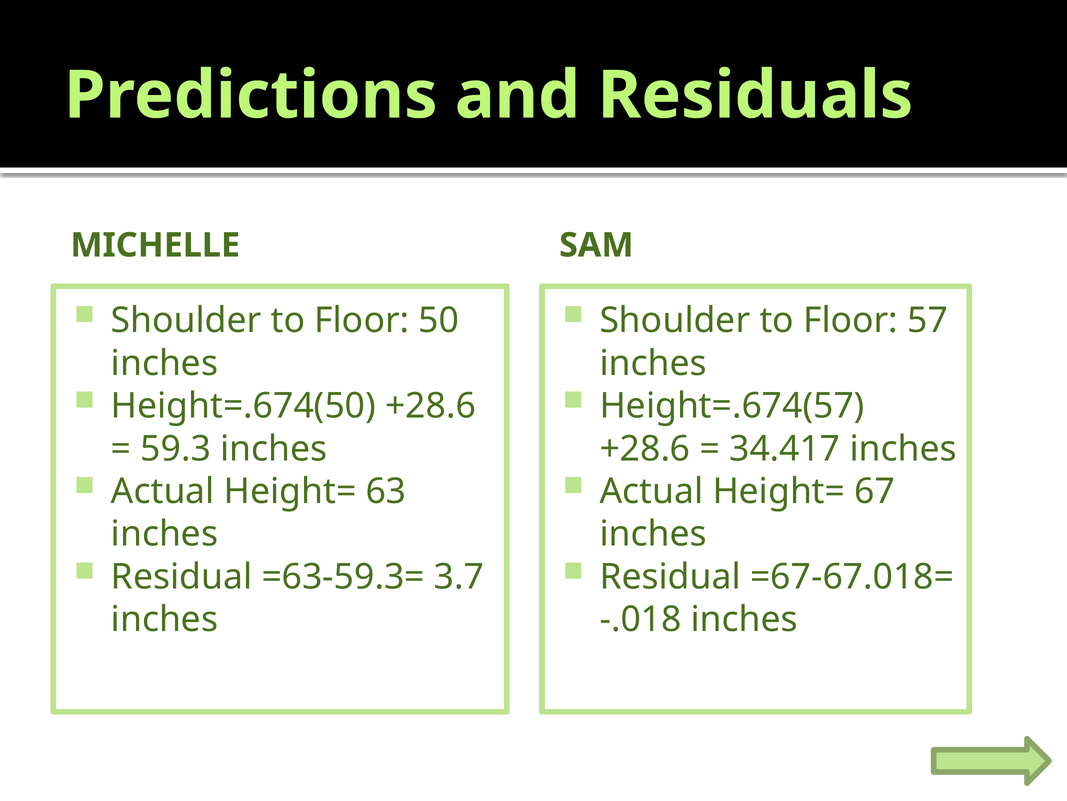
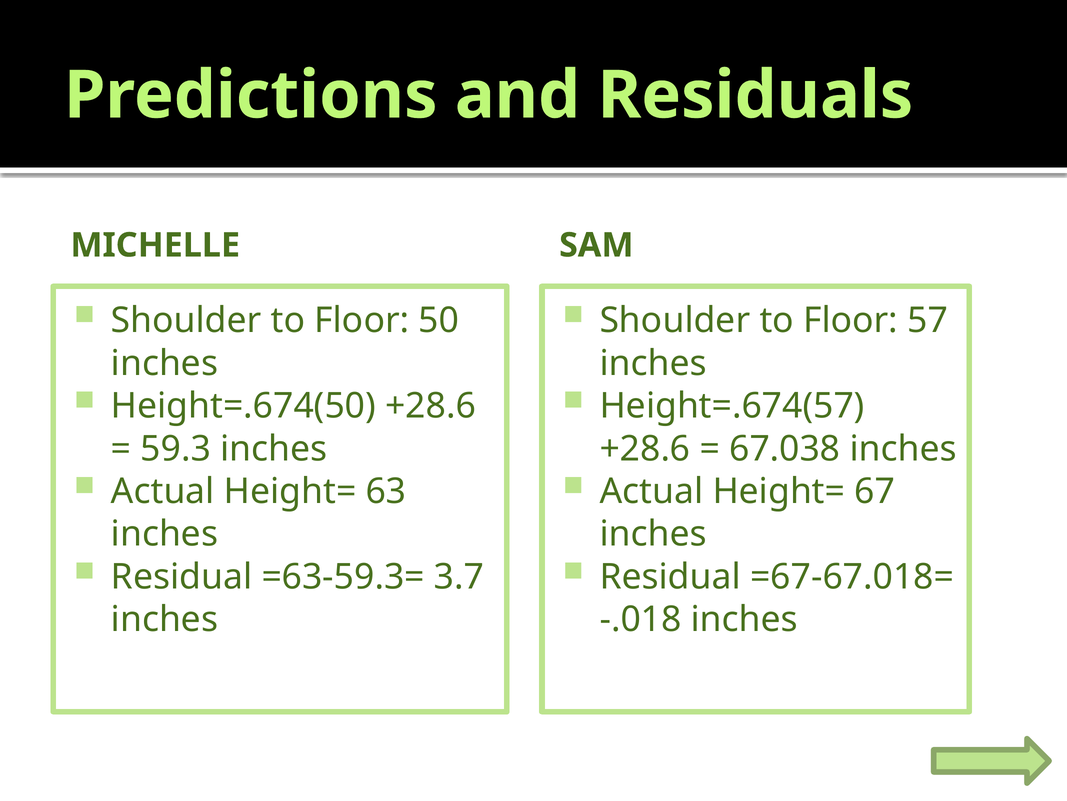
34.417: 34.417 -> 67.038 (785, 448)
